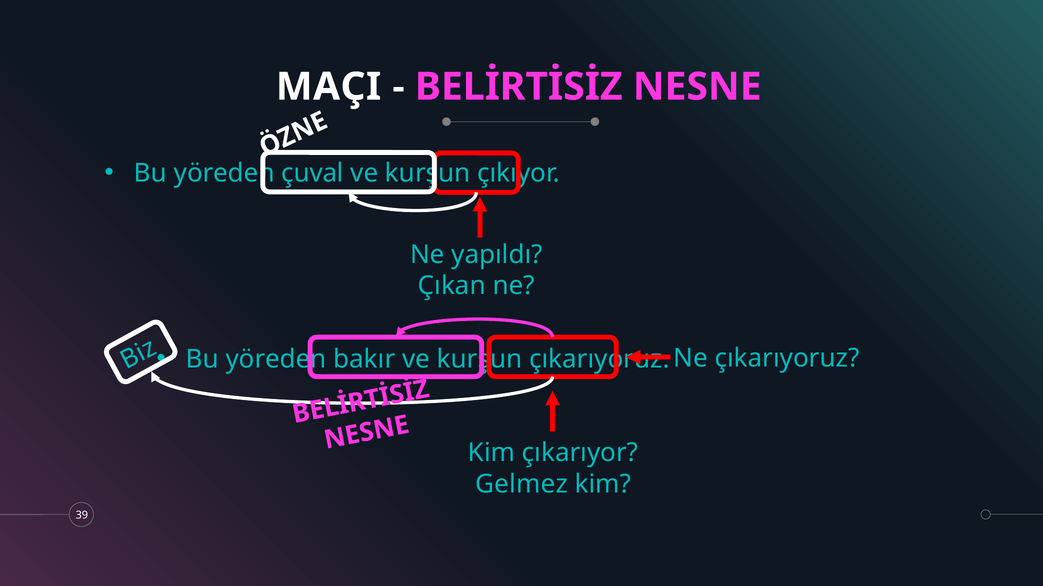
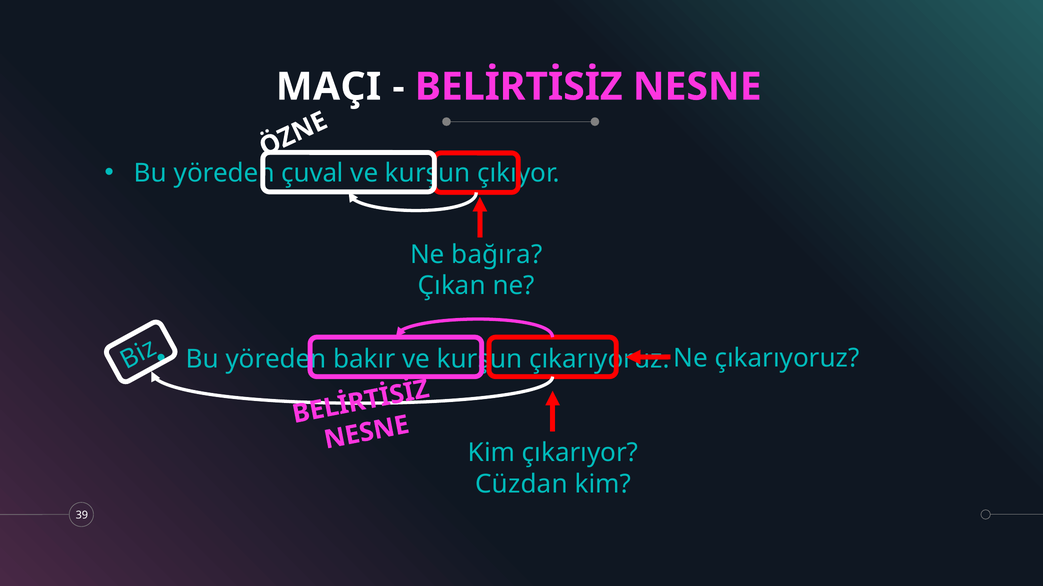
yapıldı: yapıldı -> bağıra (497, 255)
Gelmez: Gelmez -> Cüzdan (522, 484)
